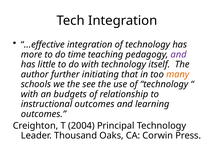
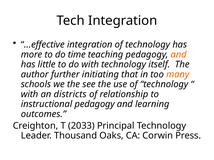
and colour: purple -> orange (179, 55)
budgets: budgets -> districts (70, 94)
instructional outcomes: outcomes -> pedagogy (95, 104)
2004: 2004 -> 2033 (81, 126)
